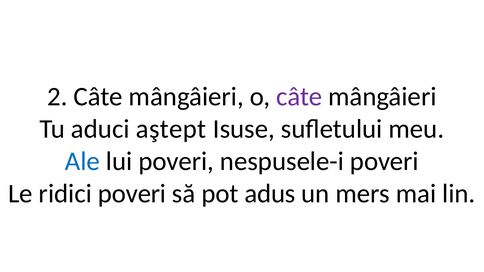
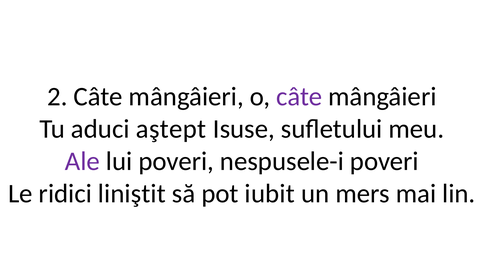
Ale colour: blue -> purple (82, 161)
ridici poveri: poveri -> liniştit (132, 194)
adus: adus -> iubit (270, 194)
